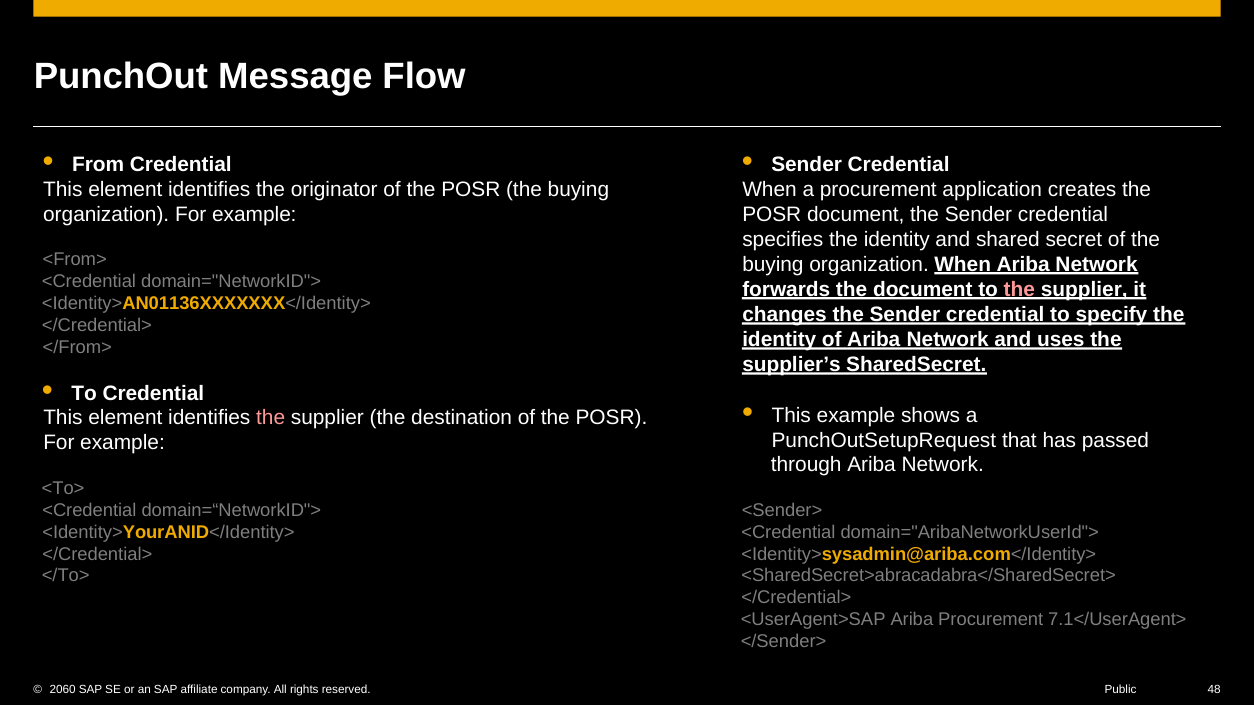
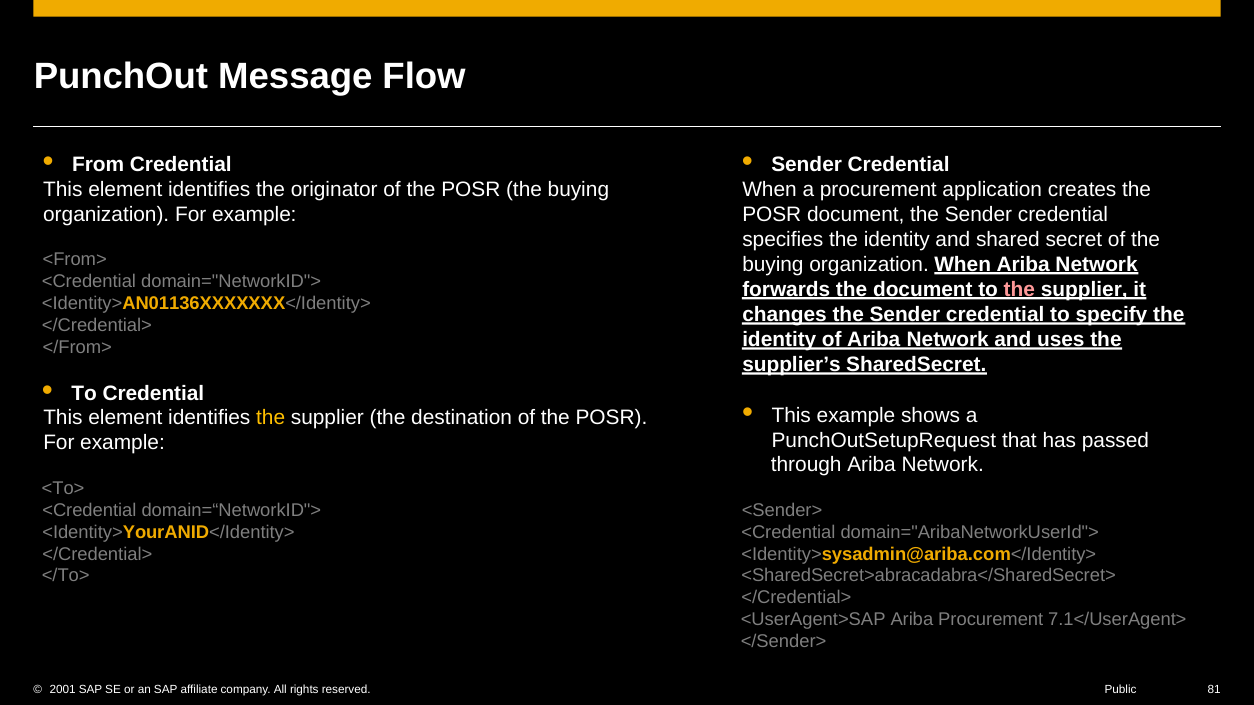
the colour: pink -> yellow (271, 418)
2060: 2060 -> 2001 (63, 689)
48: 48 -> 81 (1214, 689)
